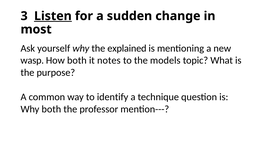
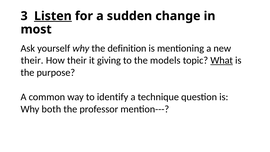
explained: explained -> definition (127, 48)
wasp: wasp -> their (32, 60)
How both: both -> their (77, 60)
notes: notes -> giving (109, 60)
What underline: none -> present (222, 60)
